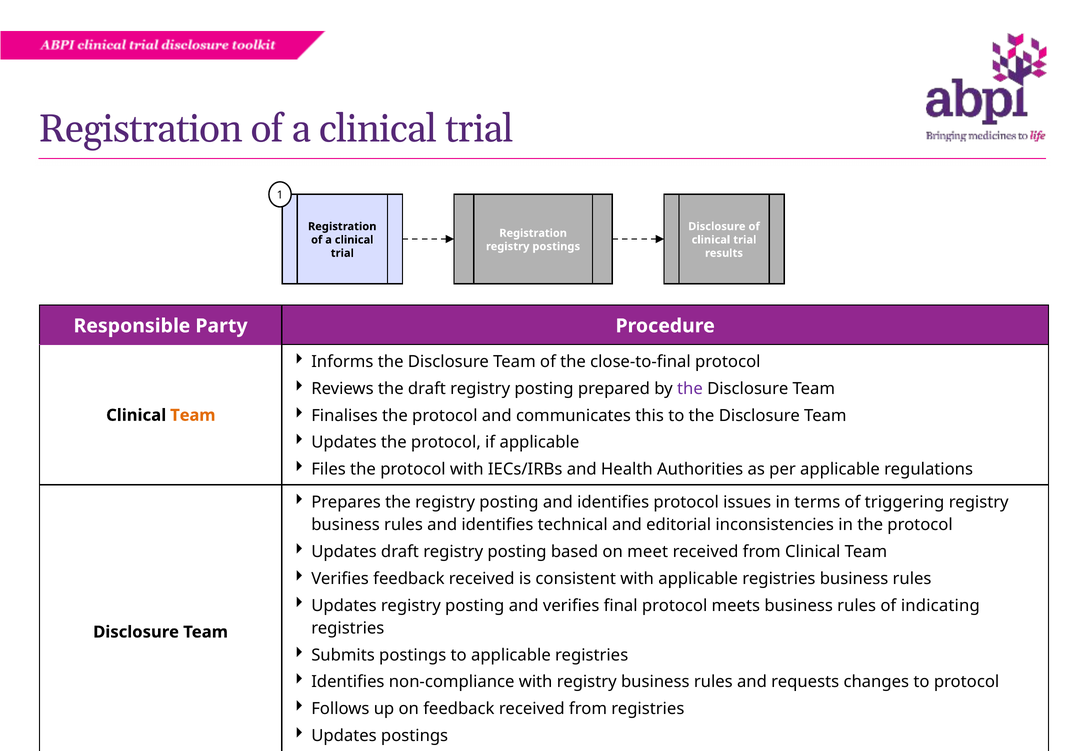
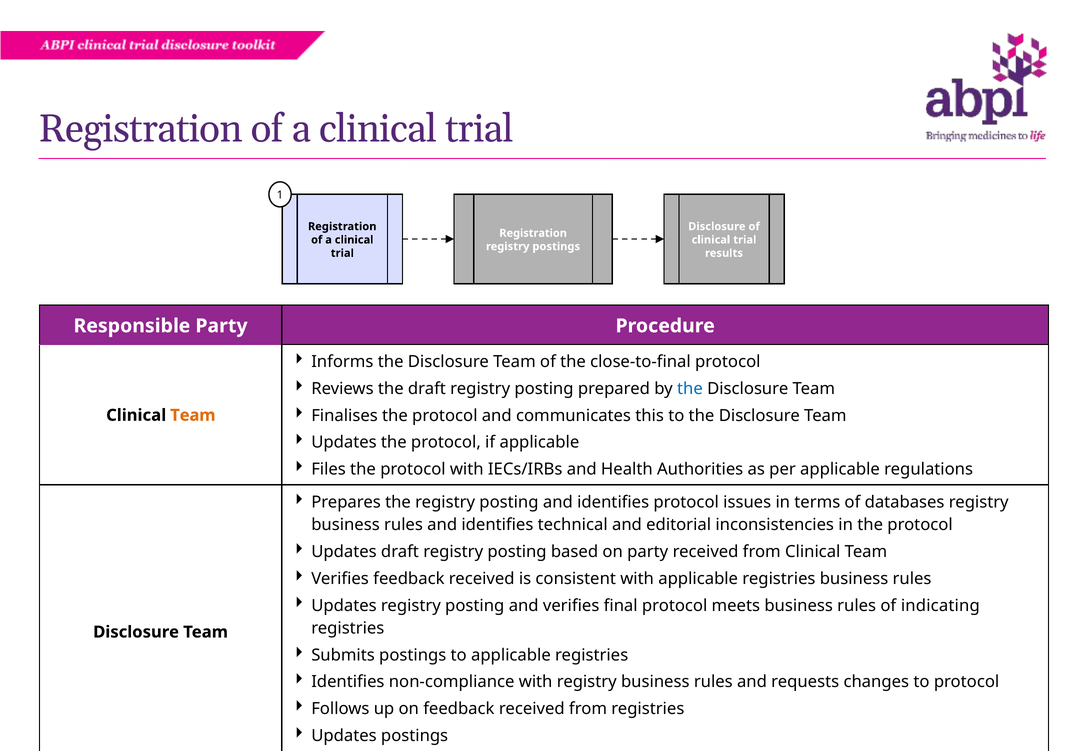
the colour: purple -> blue (690, 389)
triggering: triggering -> databases (905, 502)
on meet: meet -> party (648, 552)
